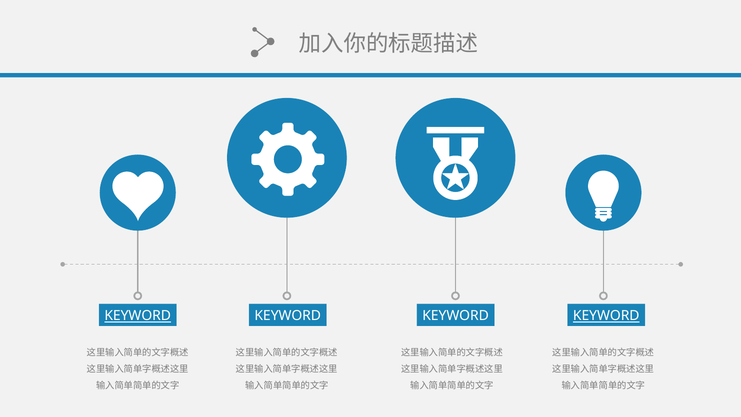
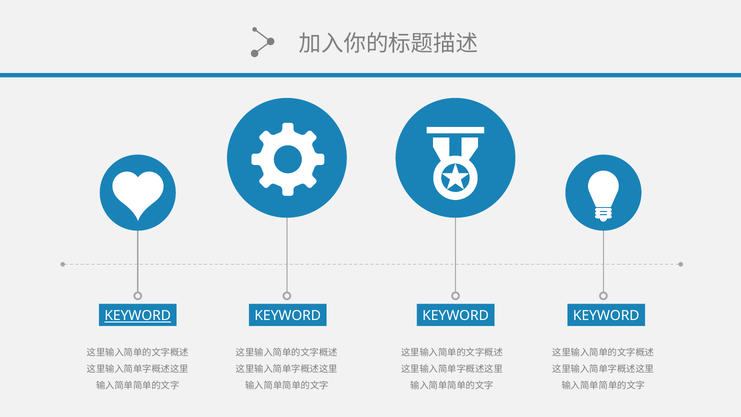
KEYWORD underline: present -> none (606, 316)
